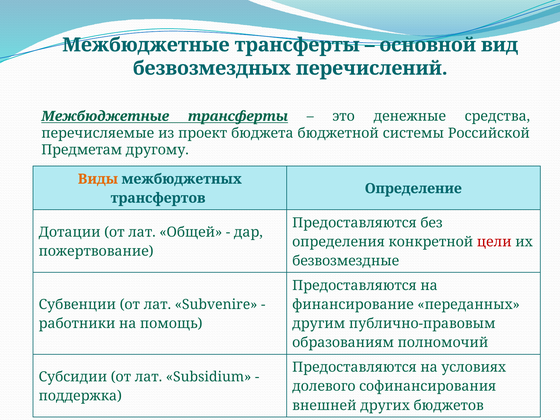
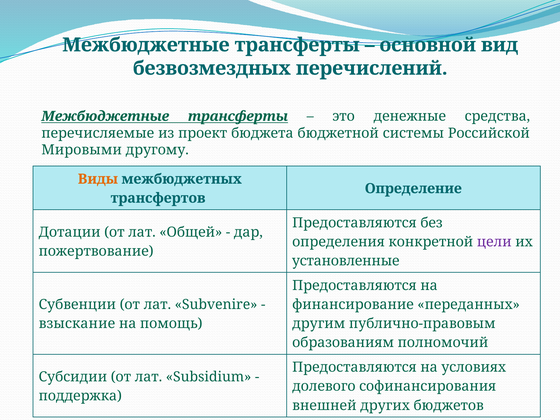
Предметам: Предметам -> Мировыми (82, 150)
цели colour: red -> purple (494, 242)
безвозмездные: безвозмездные -> установленные (346, 261)
работники: работники -> взыскание (77, 324)
